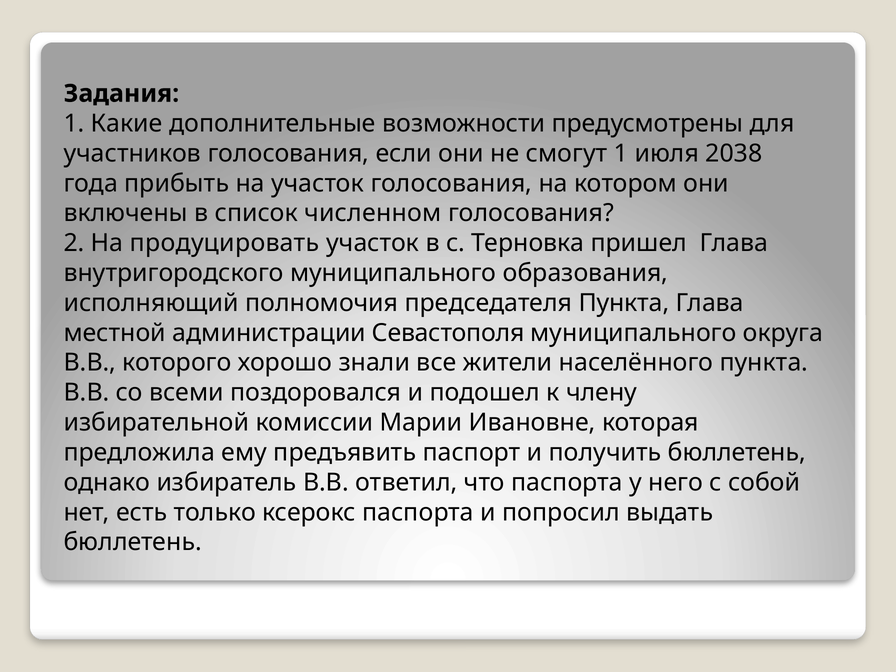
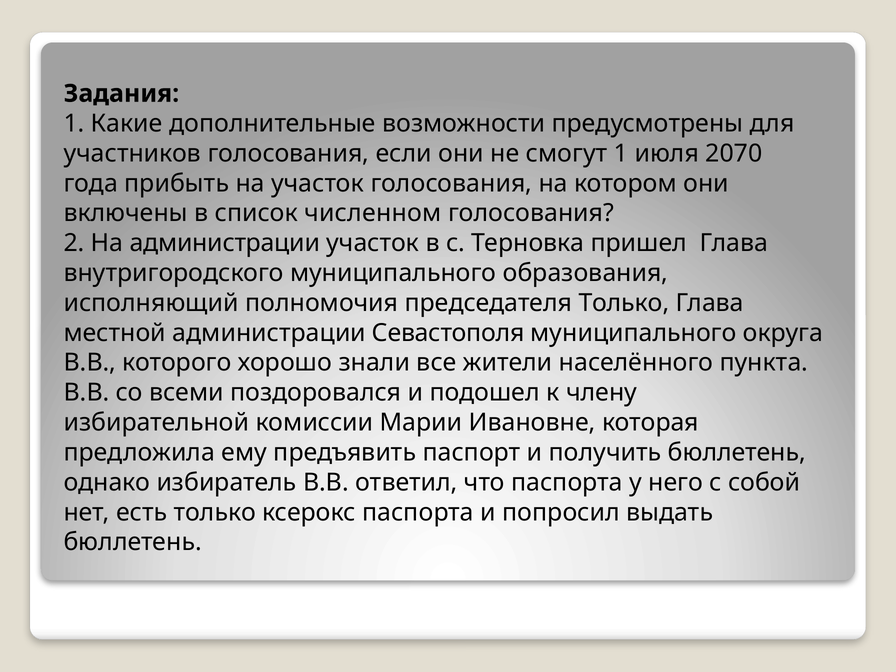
2038: 2038 -> 2070 (734, 153)
На продуцировать: продуцировать -> администрации (225, 243)
председателя Пункта: Пункта -> Только (624, 303)
